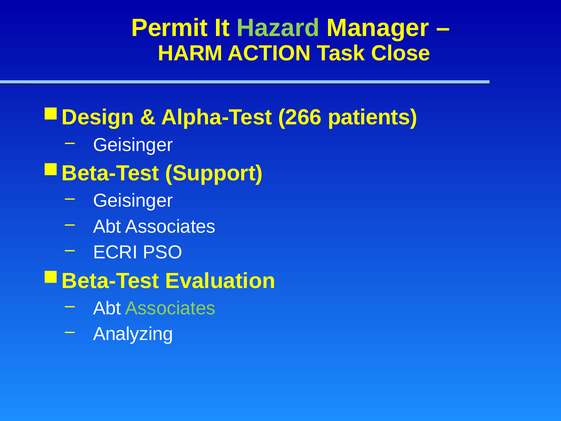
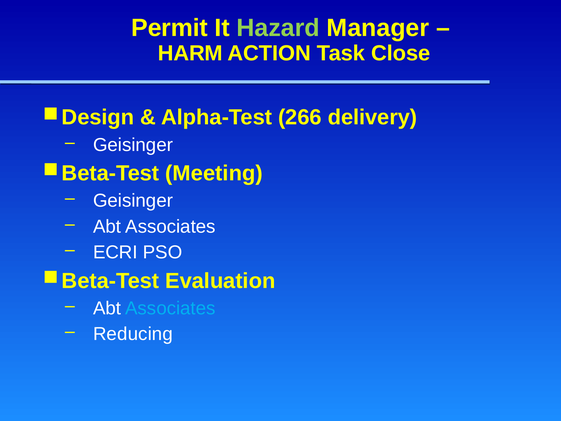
patients: patients -> delivery (372, 117)
Support: Support -> Meeting (214, 173)
Associates colour: light green -> light blue (170, 308)
Analyzing: Analyzing -> Reducing (133, 334)
